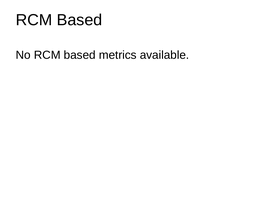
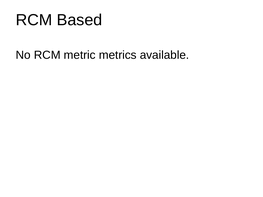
No RCM based: based -> metric (80, 55)
